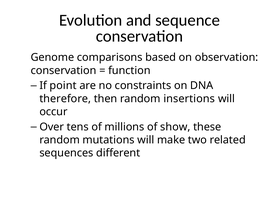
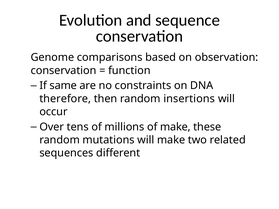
point: point -> same (63, 86)
of show: show -> make (175, 127)
